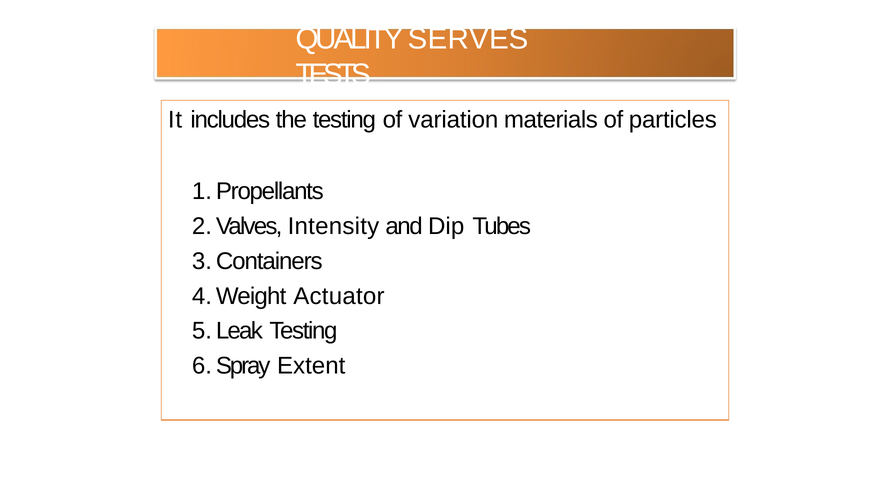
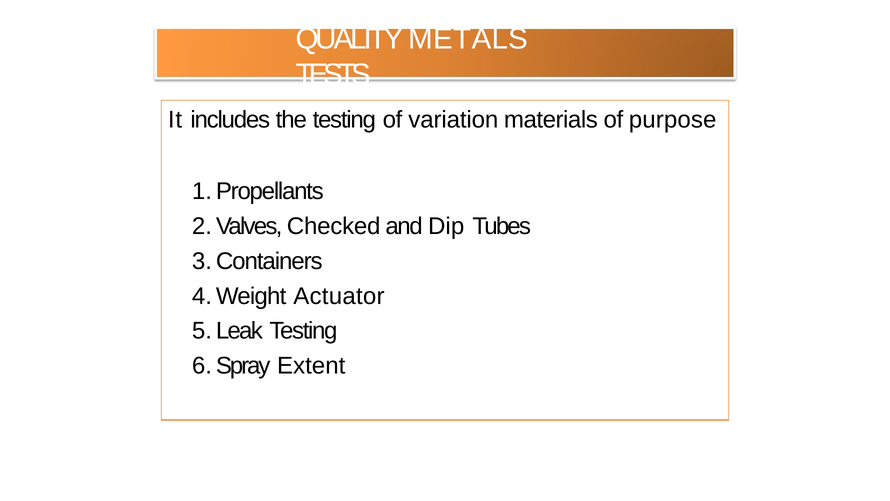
SERVES: SERVES -> METALS (468, 39)
particles: particles -> purpose (673, 120)
Intensity: Intensity -> Checked (334, 226)
